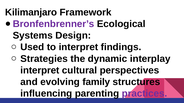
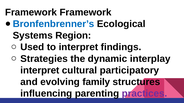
Kilimanjaro: Kilimanjaro -> Framework (31, 12)
Bronfenbrenner’s colour: purple -> blue (53, 24)
Design: Design -> Region (73, 36)
perspectives: perspectives -> participatory (129, 71)
